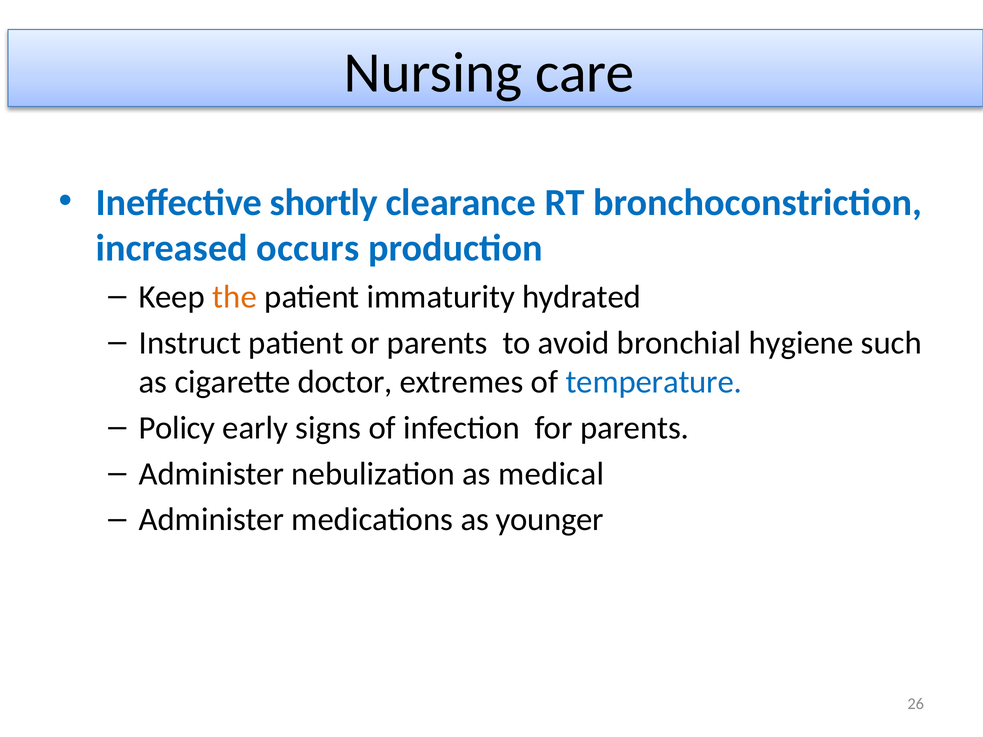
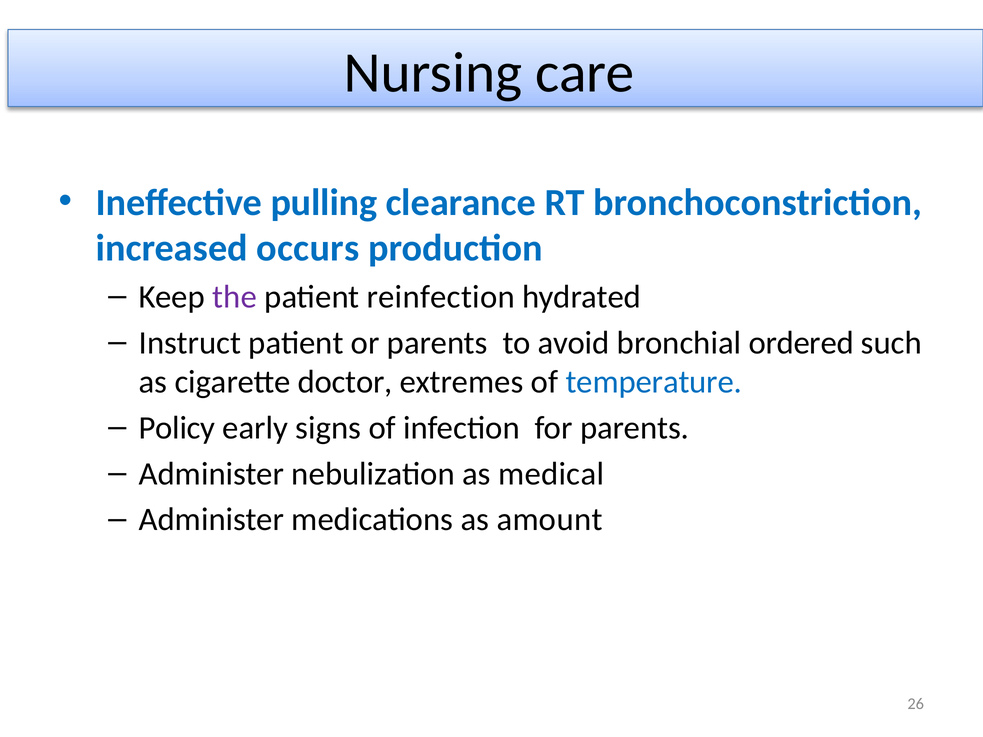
shortly: shortly -> pulling (324, 202)
the colour: orange -> purple (235, 297)
immaturity: immaturity -> reinfection (441, 297)
hygiene: hygiene -> ordered (801, 343)
younger: younger -> amount (549, 520)
